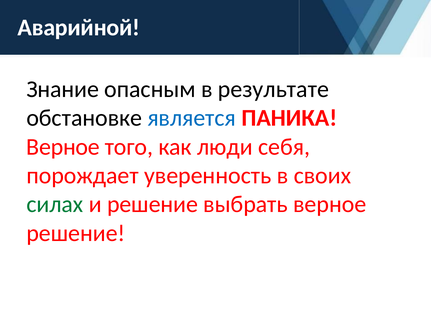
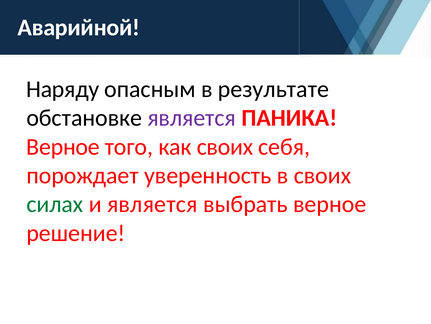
Знание: Знание -> Наряду (63, 89)
является colour: blue -> purple (192, 118)
как люди: люди -> своих (225, 146)
и решение: решение -> является (152, 204)
